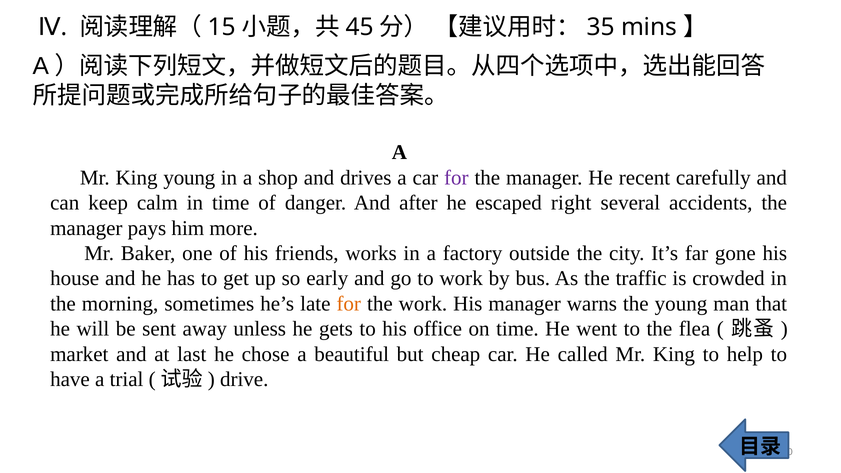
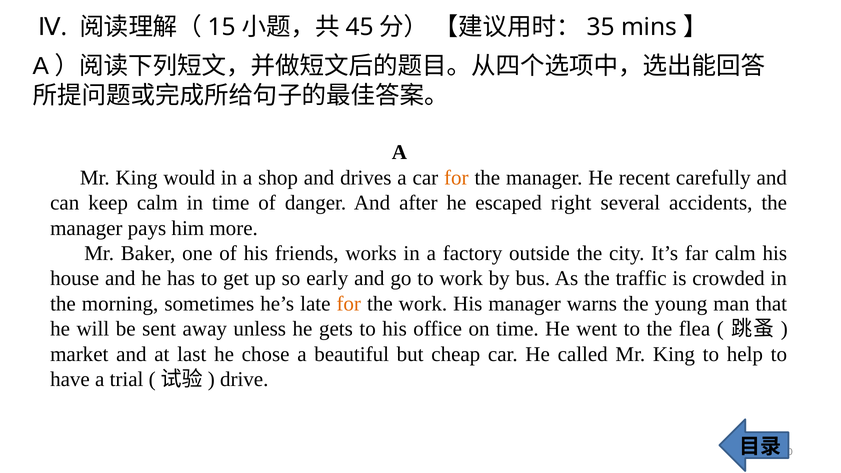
King young: young -> would (189, 178)
for colour: purple -> orange (456, 178)
far gone: gone -> calm (735, 253)
